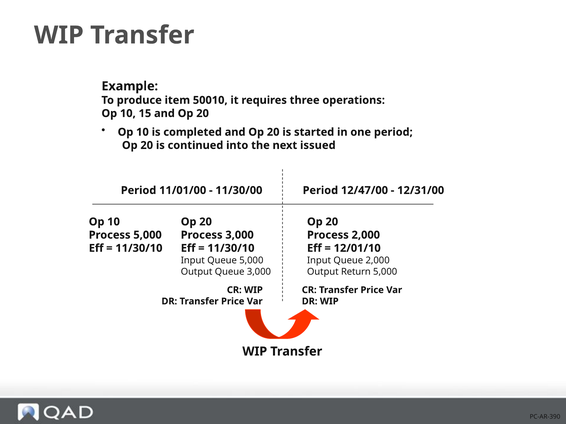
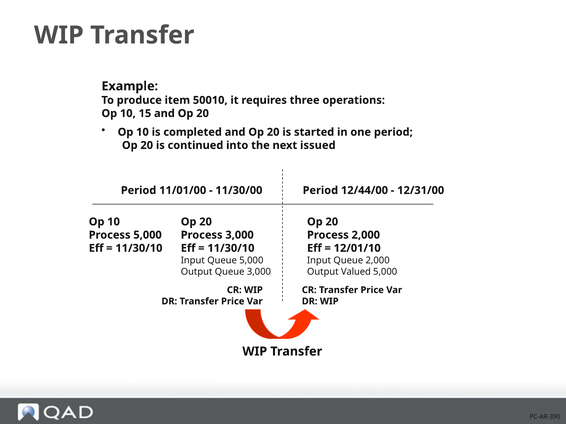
12/47/00: 12/47/00 -> 12/44/00 (364, 191)
Return: Return -> Valued (356, 272)
